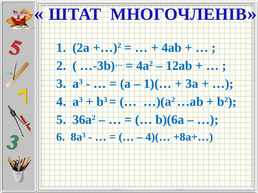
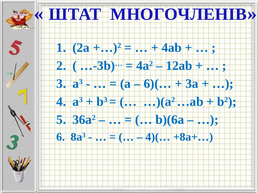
1)(…: 1)(… -> 6)(… (158, 84)
